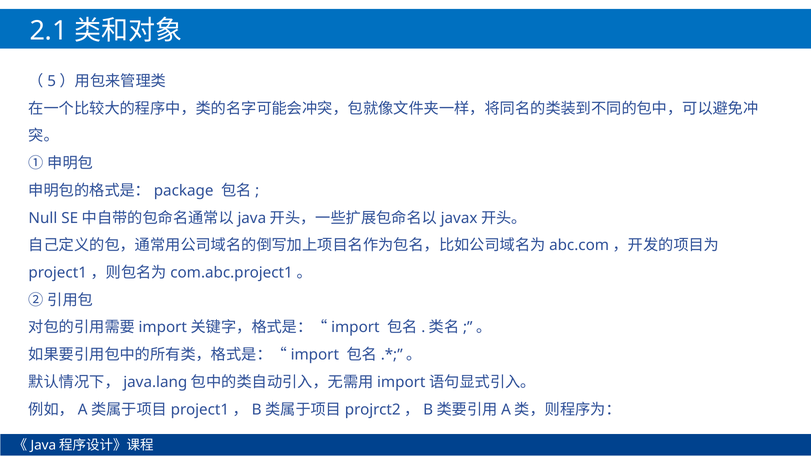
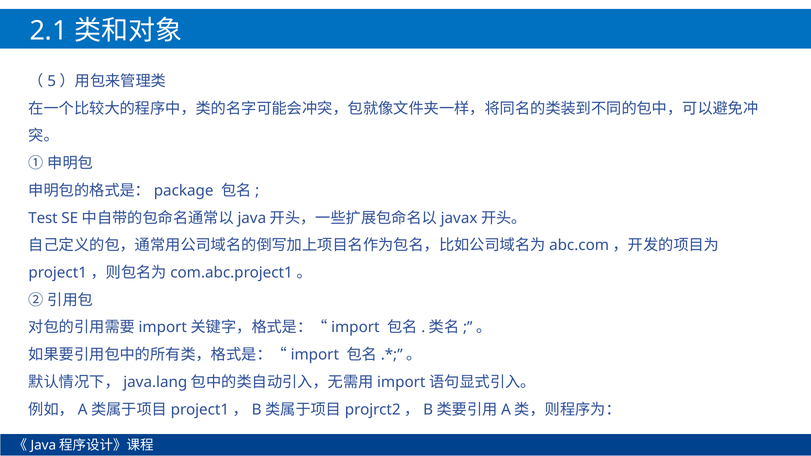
Null: Null -> Test (43, 218)
